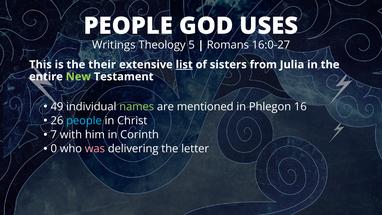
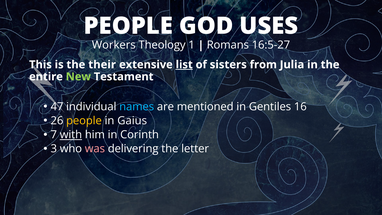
Writings: Writings -> Workers (114, 45)
5: 5 -> 1 (192, 45)
16:0-27: 16:0-27 -> 16:5-27 (271, 45)
49: 49 -> 47 (57, 107)
names colour: light green -> light blue (137, 107)
Phlegon: Phlegon -> Gentiles (270, 107)
people colour: light blue -> yellow (84, 121)
Christ: Christ -> Gaius (132, 121)
with underline: none -> present (71, 135)
0: 0 -> 3 (54, 149)
